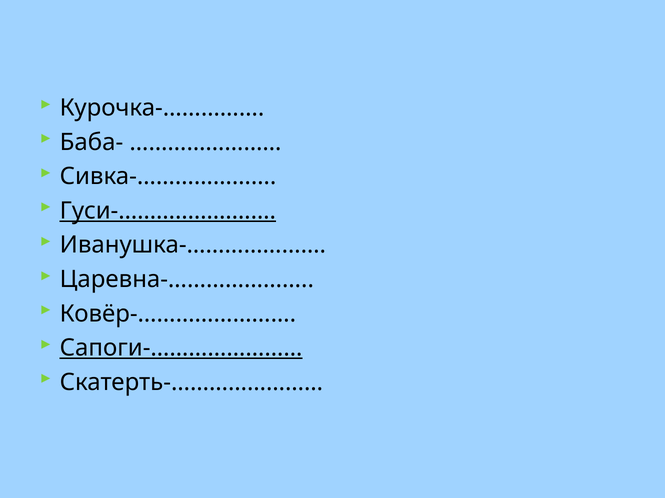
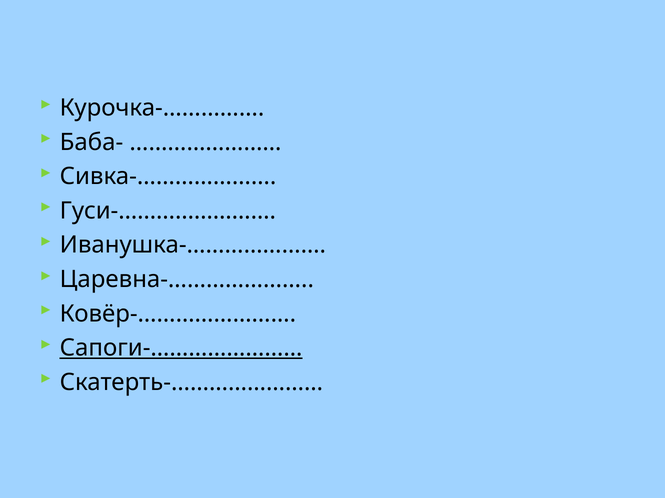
Гуси-…………………… underline: present -> none (168, 211)
